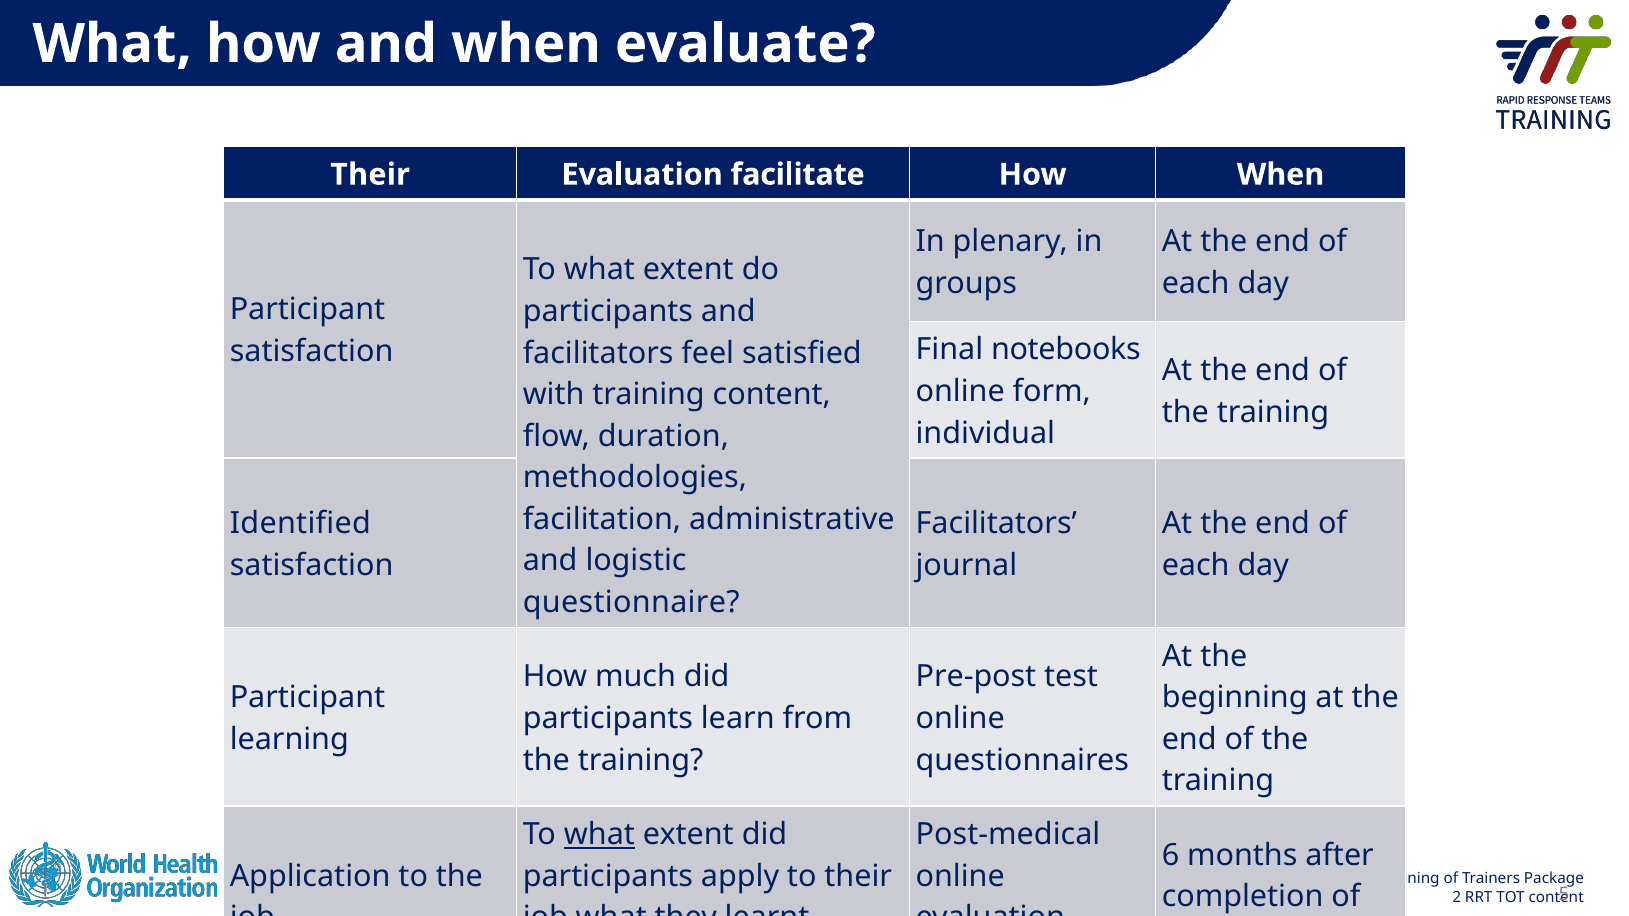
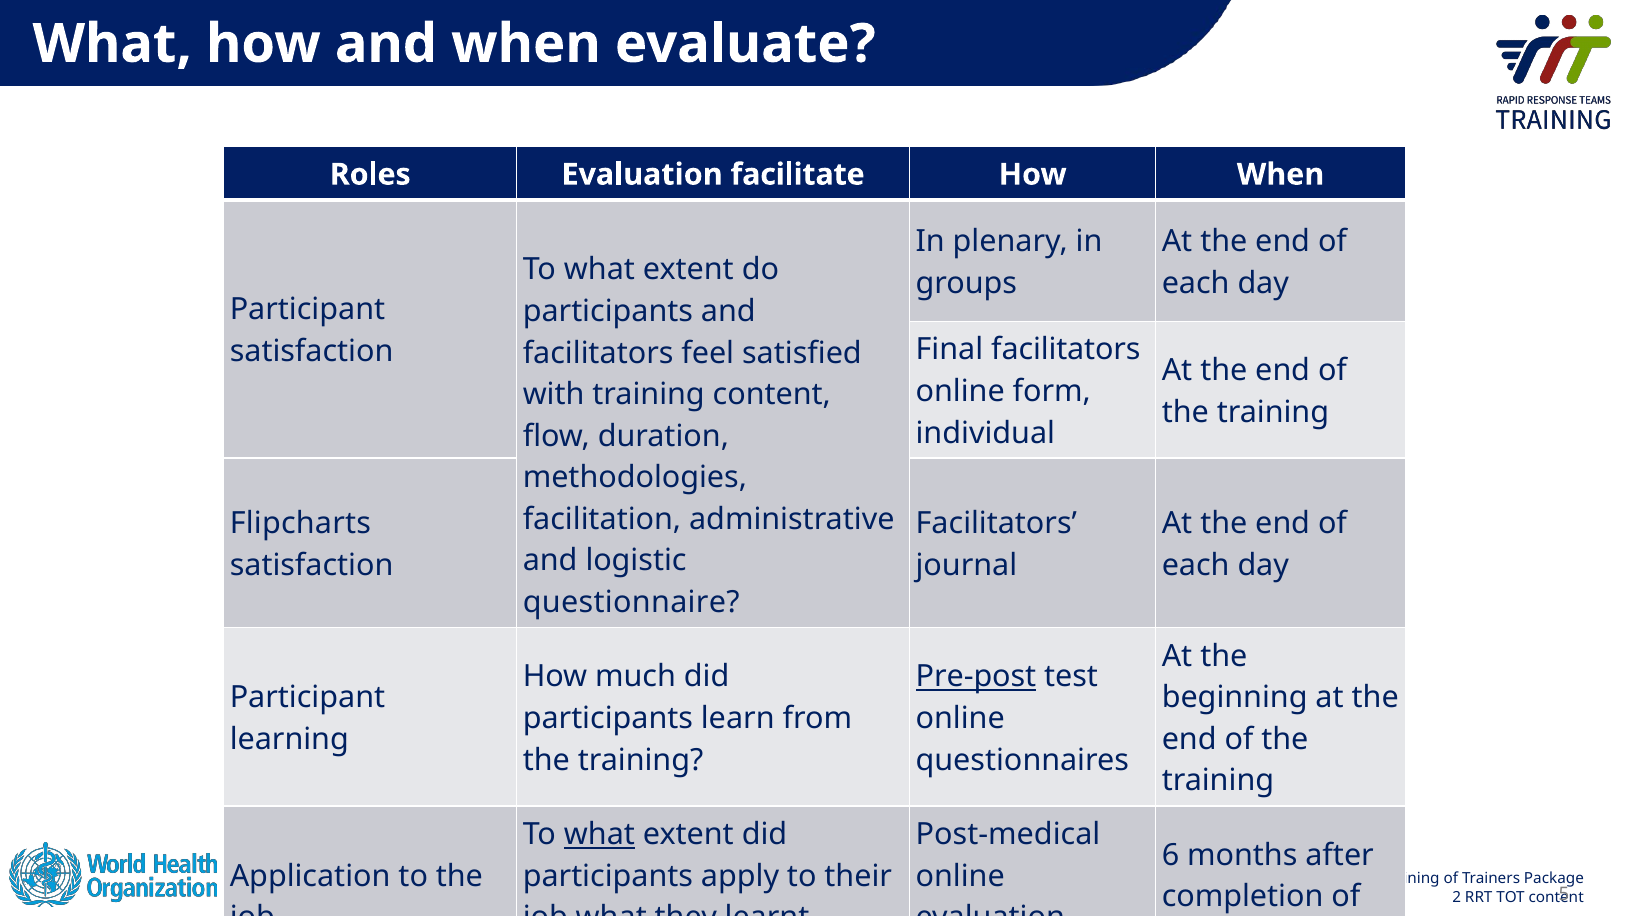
Their: Their -> Roles (370, 175)
Final notebooks: notebooks -> facilitators (1066, 350)
Identified: Identified -> Flipcharts (300, 524)
Pre-post underline: none -> present (976, 677)
